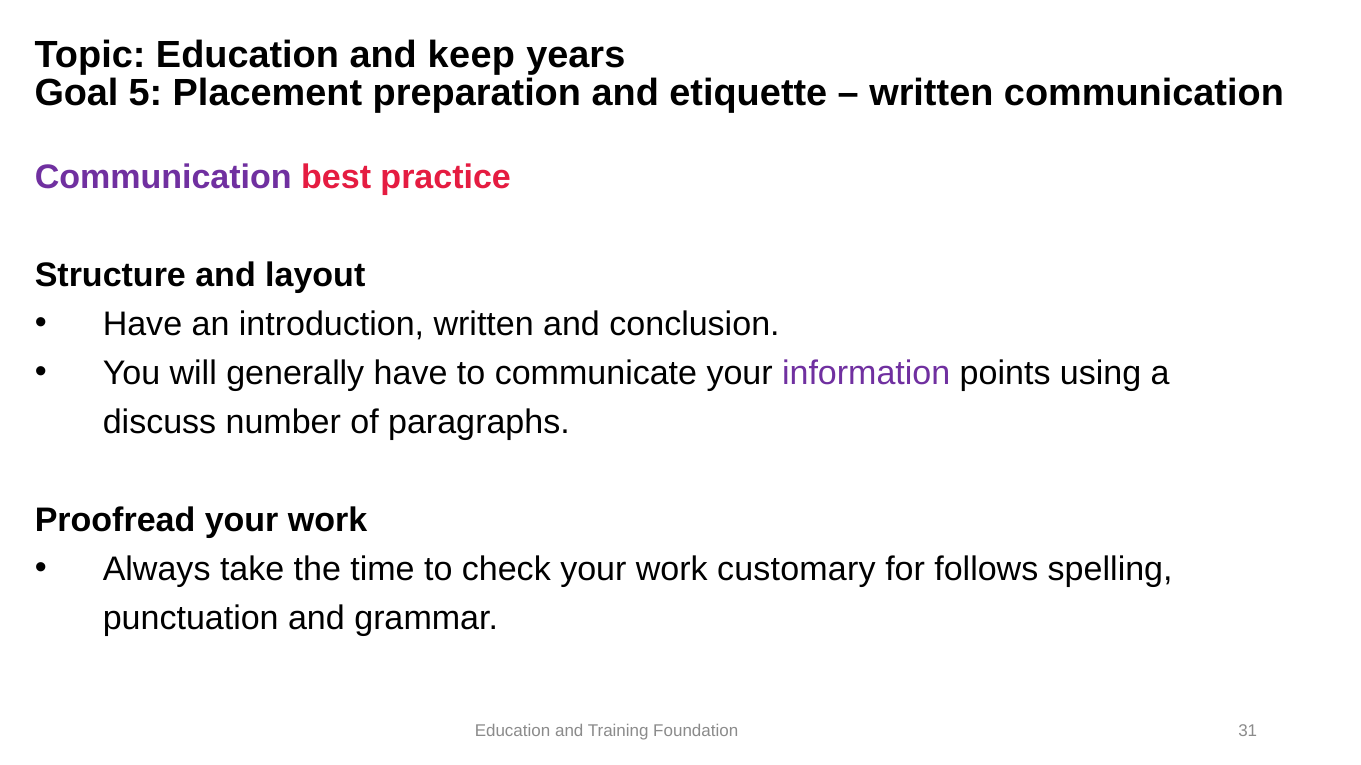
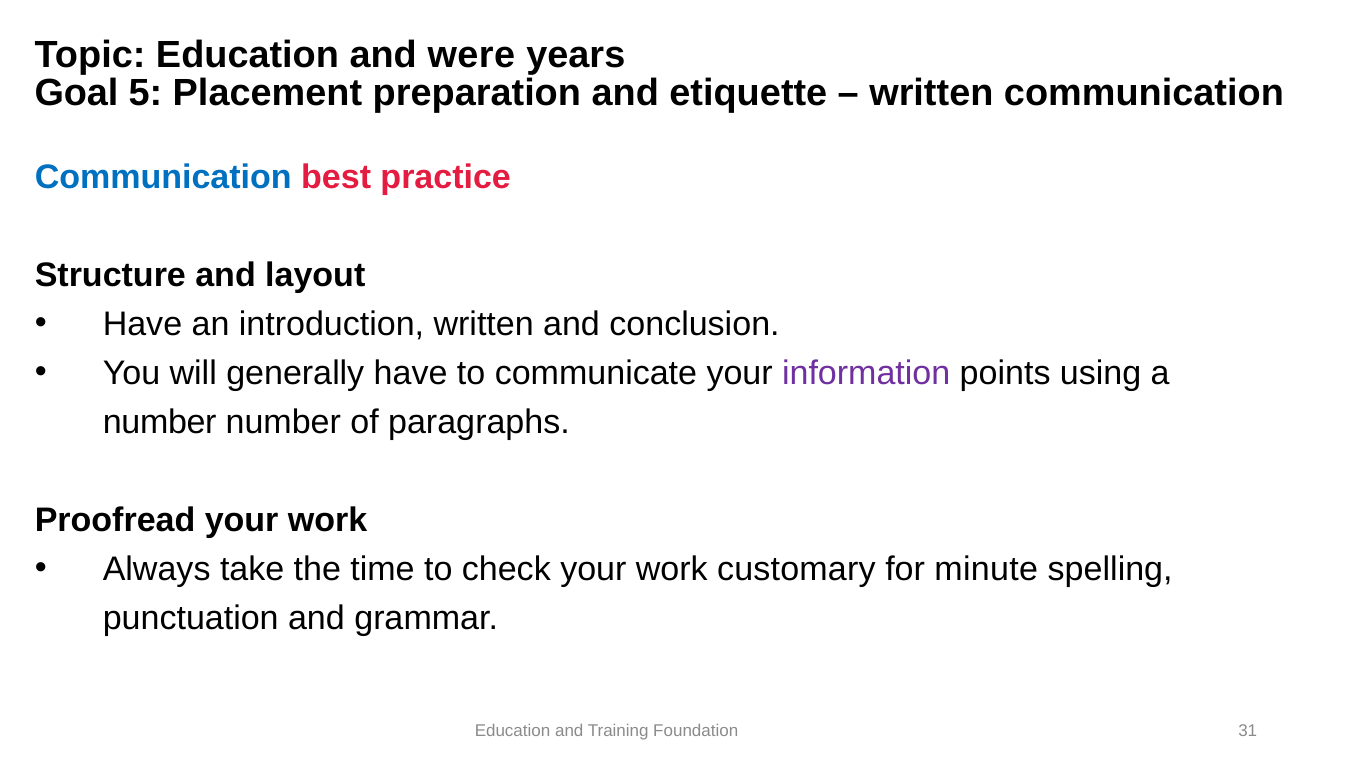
keep: keep -> were (471, 55)
Communication colour: purple -> blue (163, 178)
discuss: discuss -> number (160, 423)
follows: follows -> minute (986, 570)
